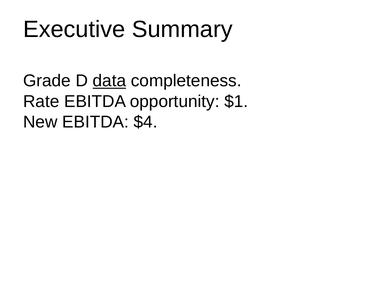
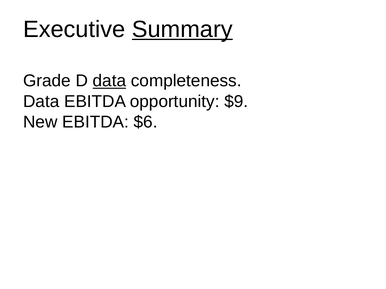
Summary underline: none -> present (182, 29)
Rate: Rate -> Data (41, 102)
$1: $1 -> $9 (236, 102)
$4: $4 -> $6 (146, 122)
